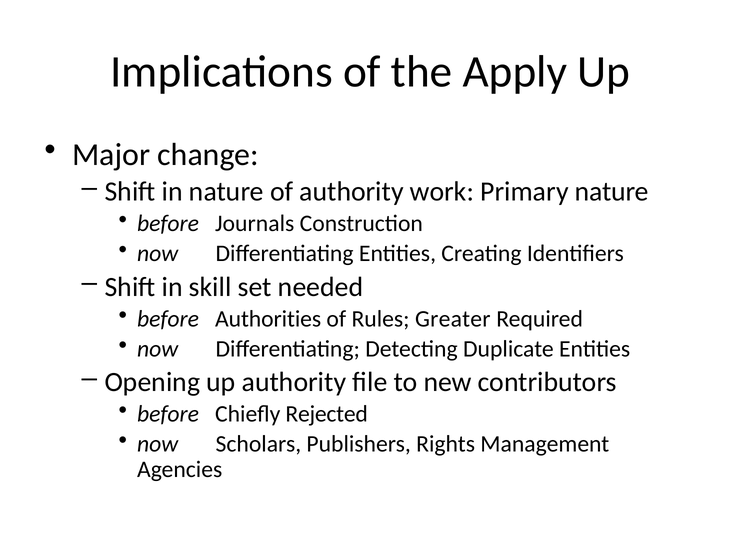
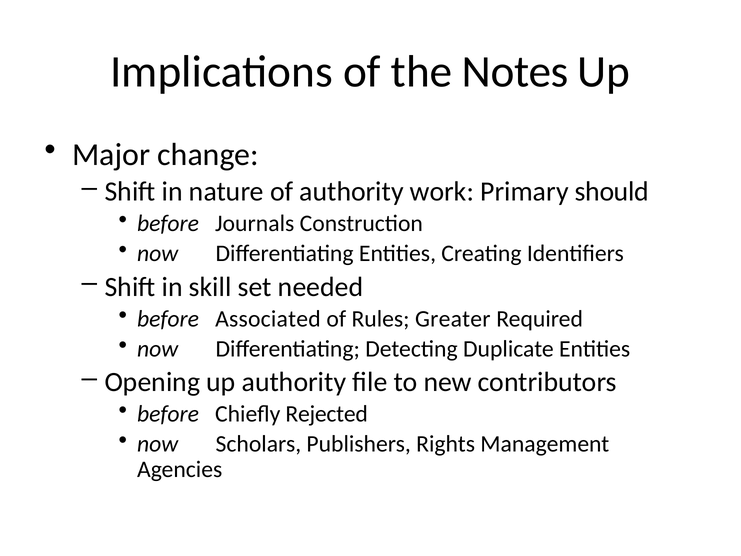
Apply: Apply -> Notes (515, 72)
Primary nature: nature -> should (612, 192)
Authorities: Authorities -> Associated (268, 319)
